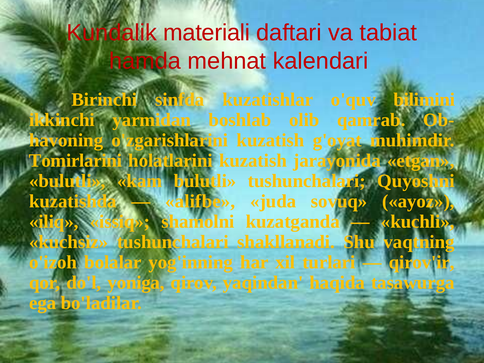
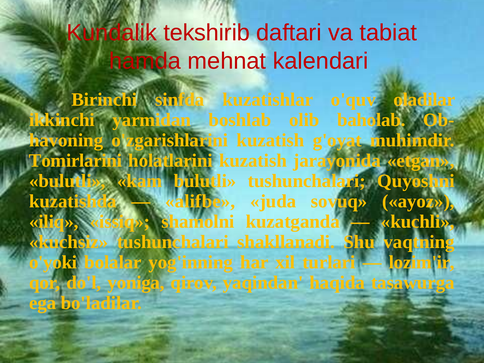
materiali: materiali -> tekshirib (207, 33)
bilimini: bilimini -> oladilar (424, 100)
qamrab: qamrab -> baholab (371, 120)
o'izoh: o'izoh -> o'yoki (53, 262)
qirov'ir: qirov'ir -> lozim'ir (422, 262)
